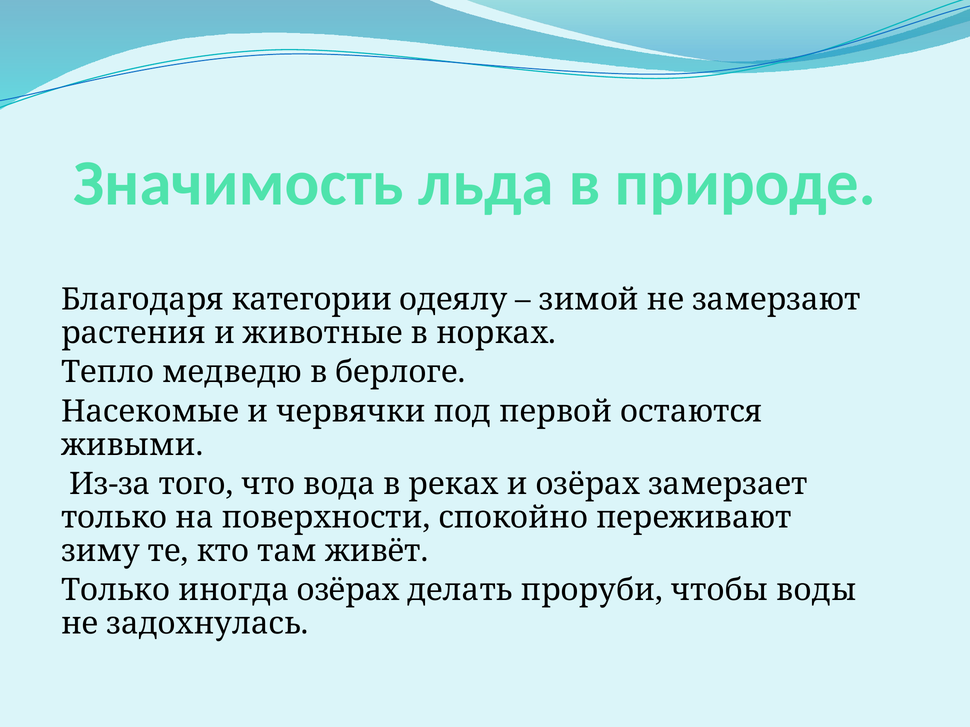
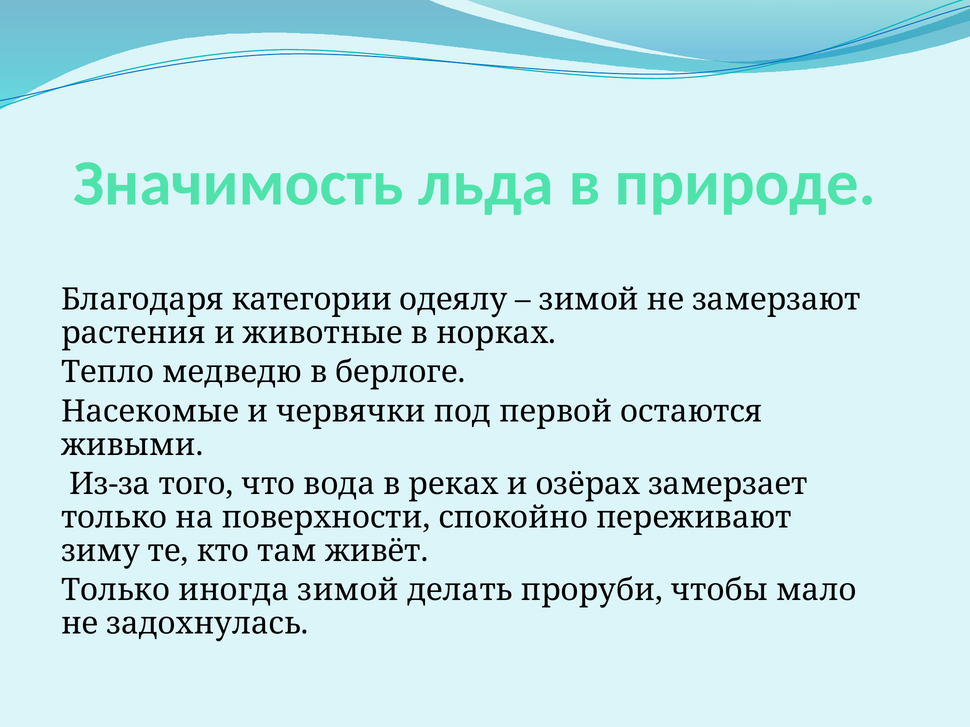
иногда озёрах: озёрах -> зимой (348, 591)
воды: воды -> мало (817, 591)
